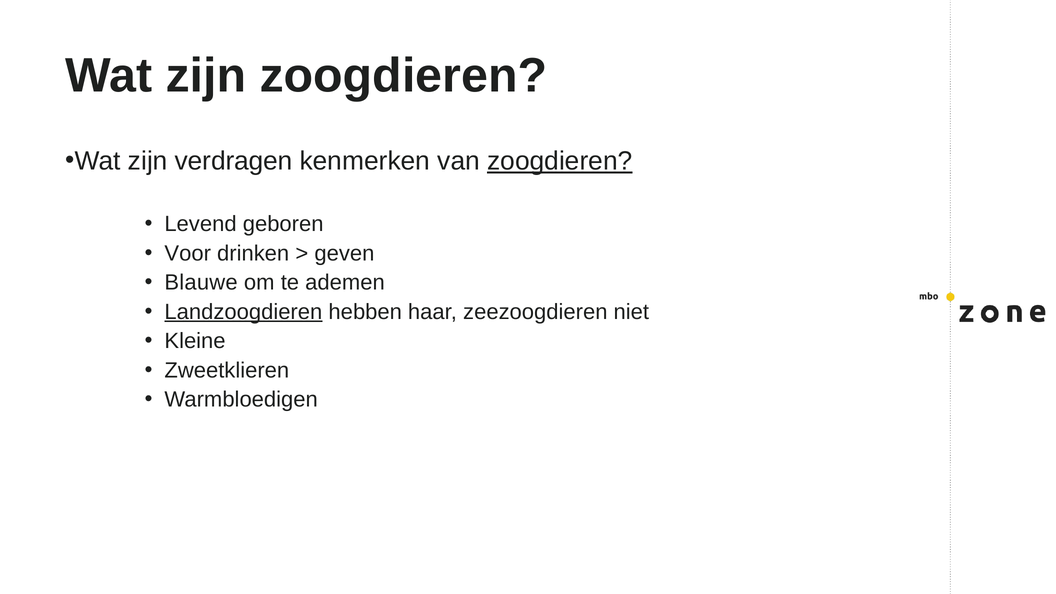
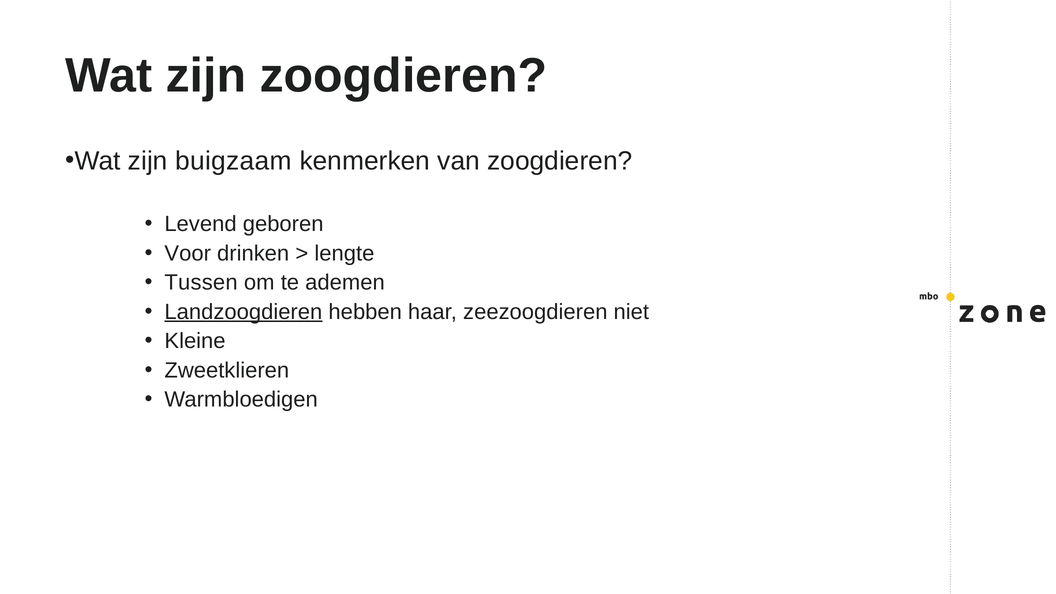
verdragen: verdragen -> buigzaam (233, 161)
zoogdieren underline: present -> none (560, 161)
geven: geven -> lengte (344, 253)
Blauwe: Blauwe -> Tussen (201, 283)
